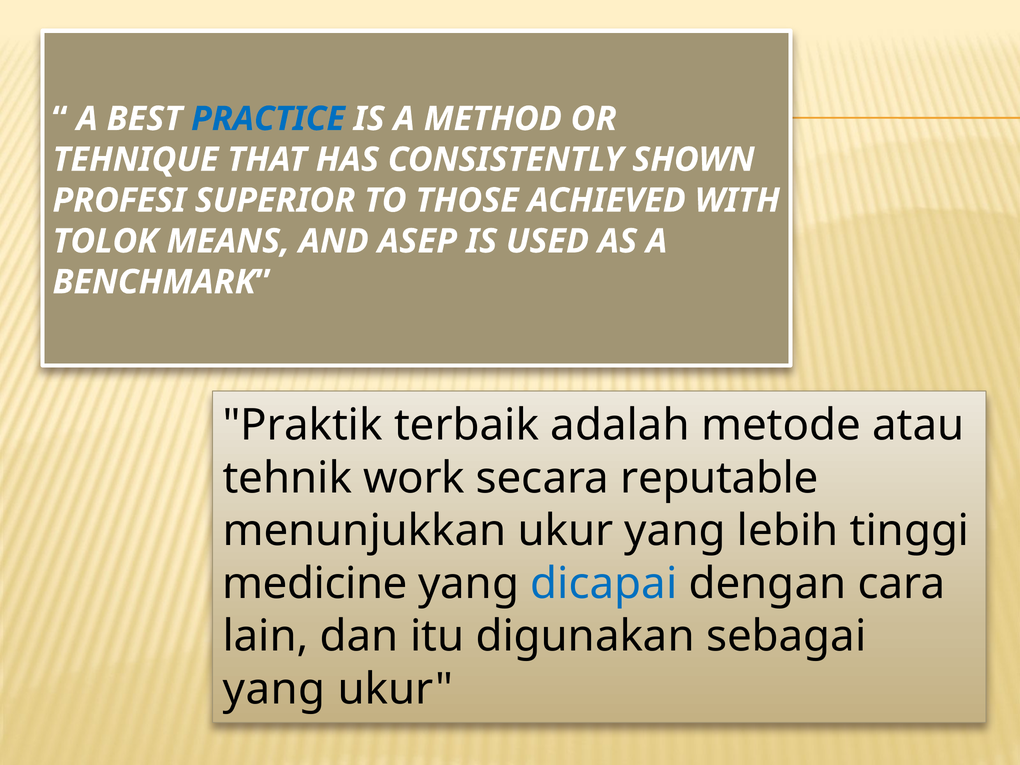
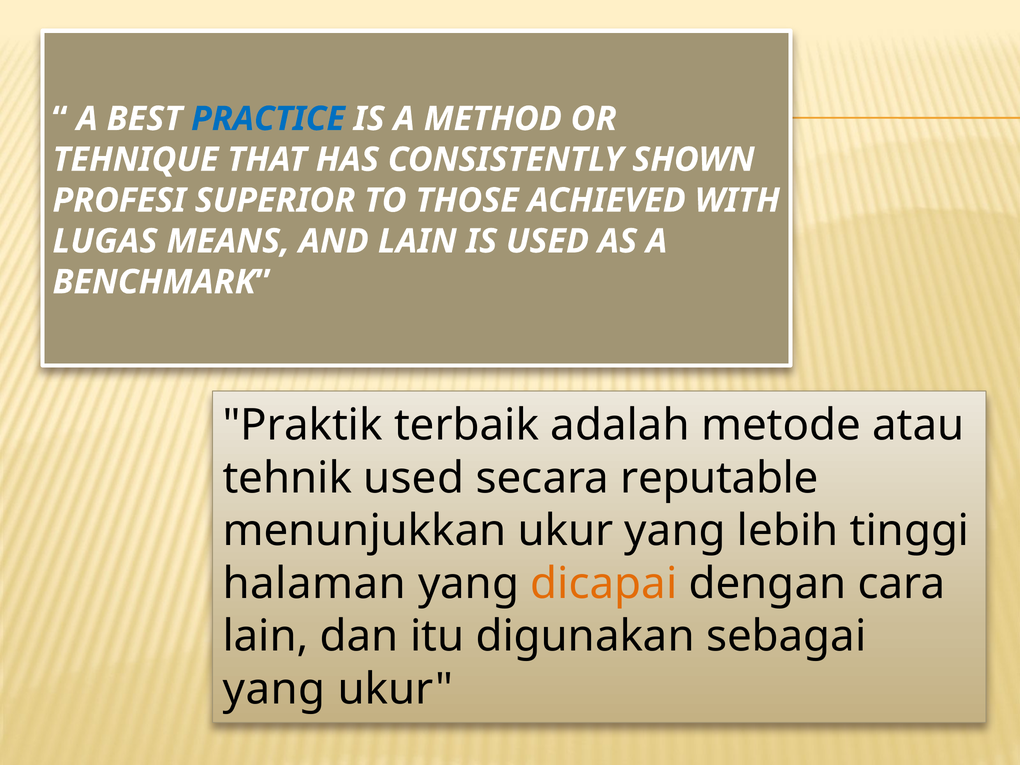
TOLOK: TOLOK -> LUGAS (105, 241)
AND ASEP: ASEP -> LAIN (417, 241)
tehnik work: work -> used (414, 478)
medicine: medicine -> halaman (314, 584)
dicapai colour: blue -> orange (604, 584)
